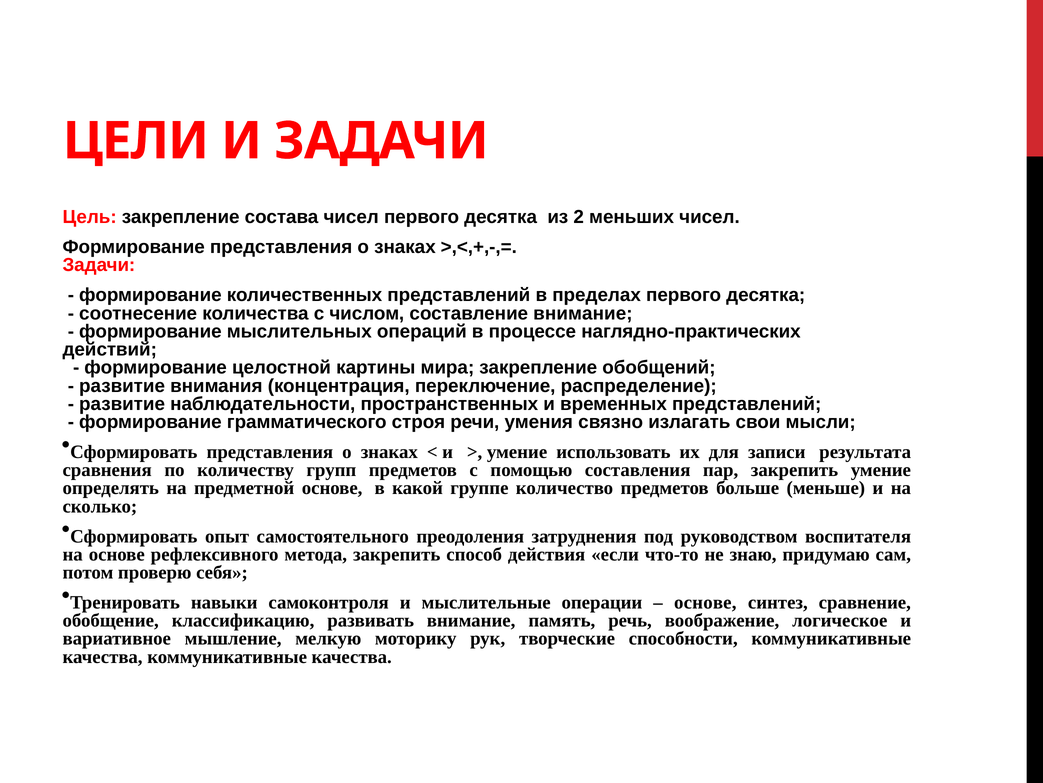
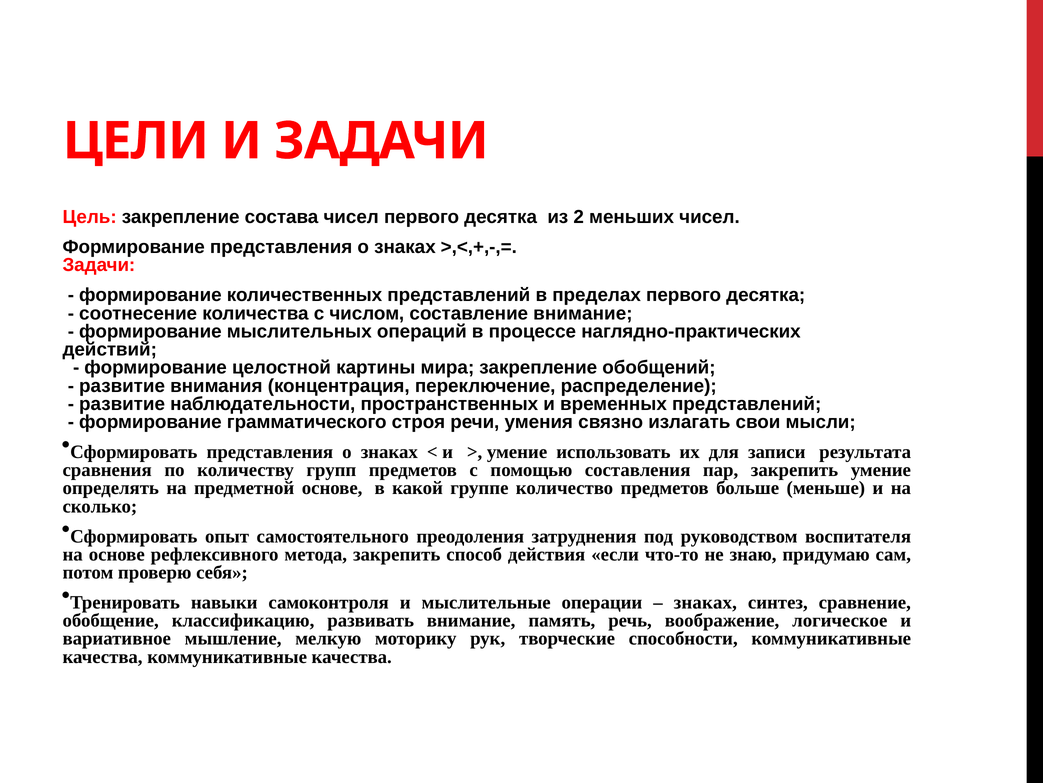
основе: основе -> знаках (705, 602)
